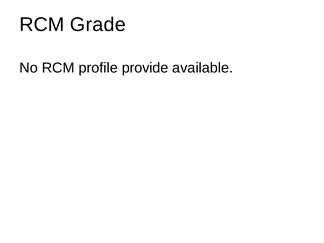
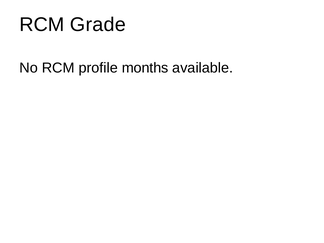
provide: provide -> months (145, 68)
